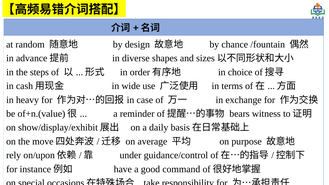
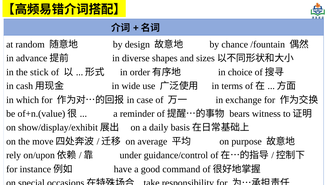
steps: steps -> stick (39, 72)
heavy: heavy -> which (27, 100)
